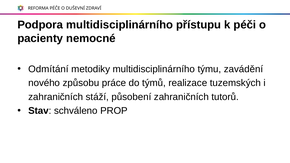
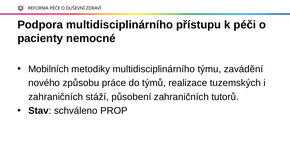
Odmítání: Odmítání -> Mobilních (49, 69)
